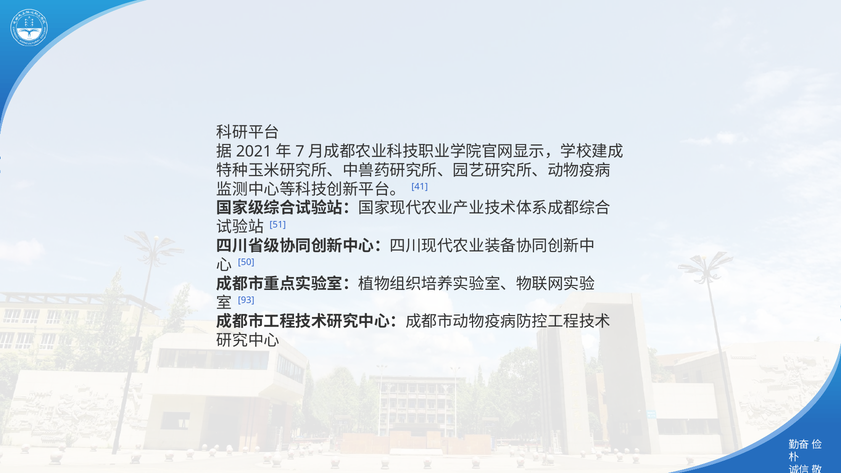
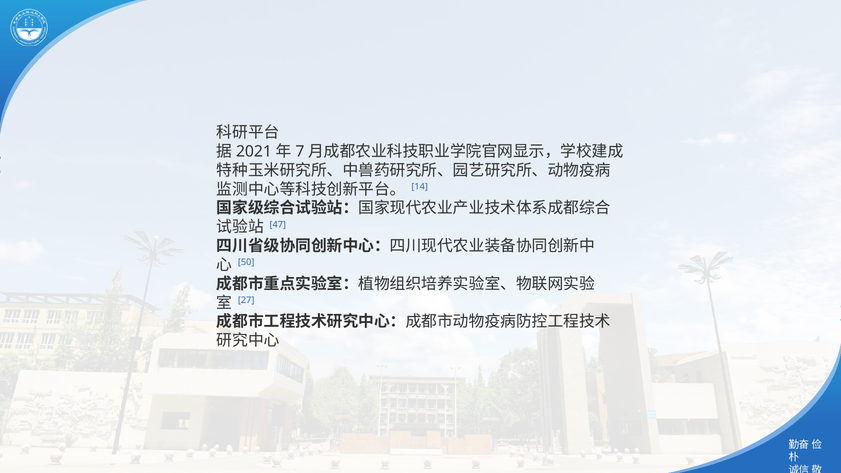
41: 41 -> 14 (420, 187)
51: 51 -> 47 (278, 225)
93: 93 -> 27 (246, 300)
